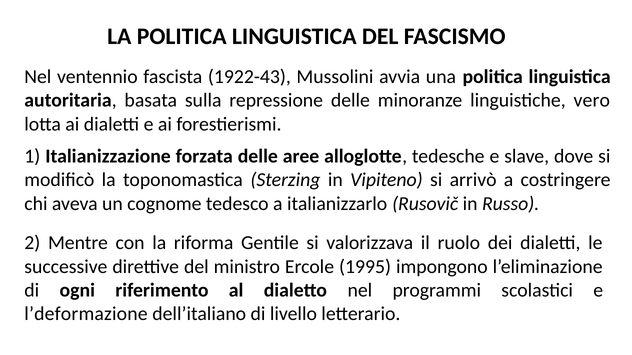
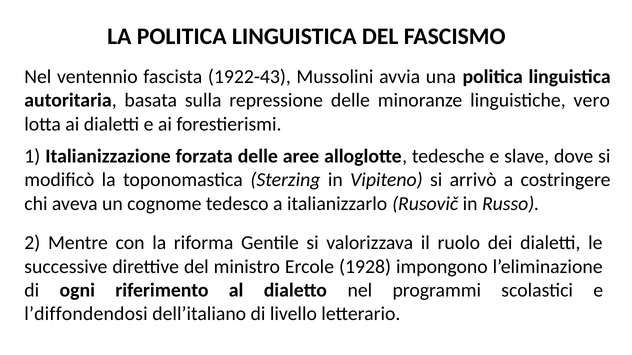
1995: 1995 -> 1928 (365, 267)
l’deformazione: l’deformazione -> l’diffondendosi (86, 314)
